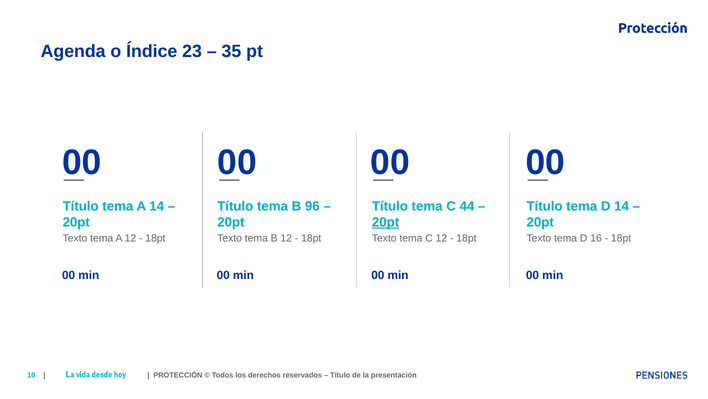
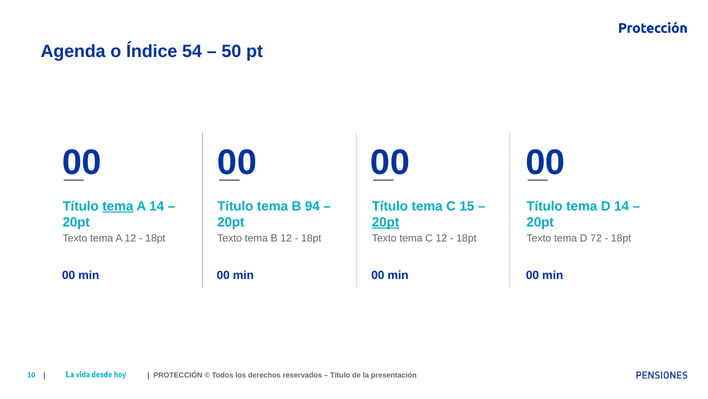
23: 23 -> 54 (192, 51)
35: 35 -> 50 (231, 51)
tema underline: none -> present (118, 206)
96: 96 -> 94 (312, 206)
44: 44 -> 15 (467, 206)
16: 16 -> 72 (596, 238)
